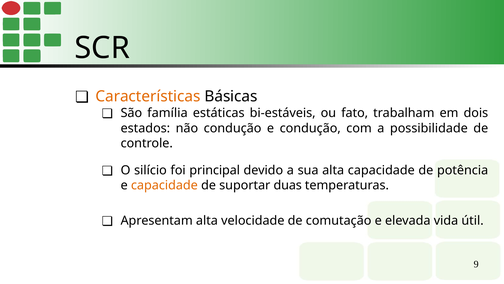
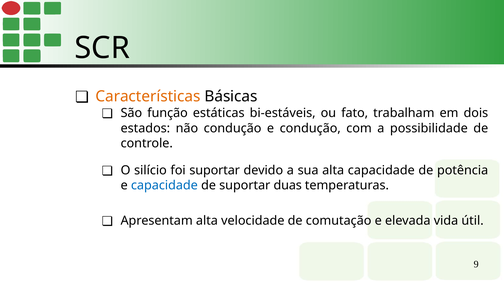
família: família -> função (168, 113)
foi principal: principal -> suportar (215, 170)
capacidade colour: orange -> blue (164, 185)
